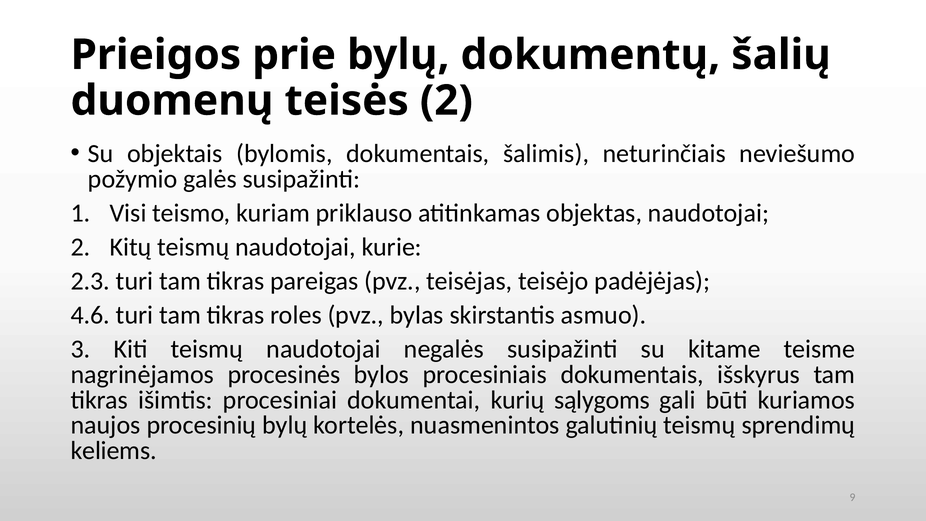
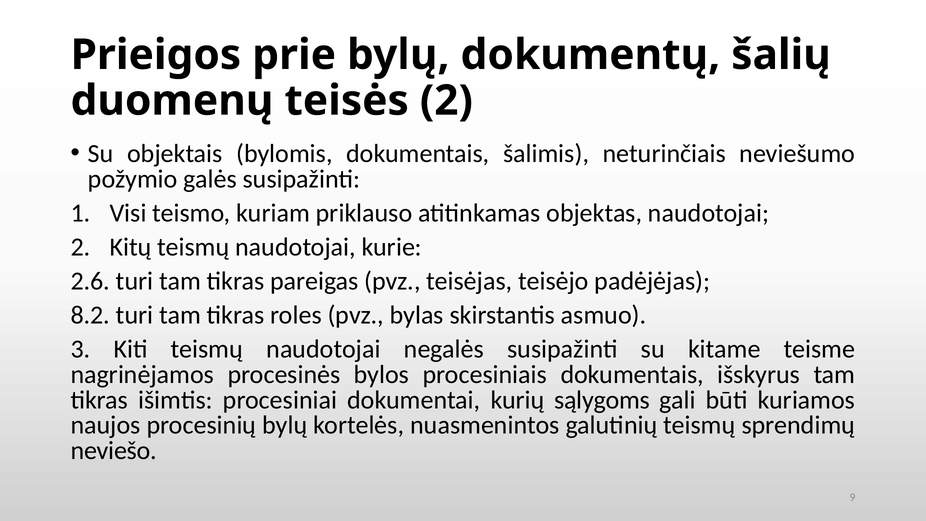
2.3: 2.3 -> 2.6 (90, 281)
4.6: 4.6 -> 8.2 (90, 315)
keliems: keliems -> neviešo (114, 451)
